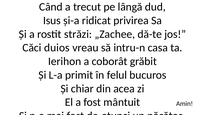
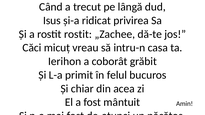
rostit străzi: străzi -> rostit (78, 34)
duios: duios -> micuț (57, 48)
